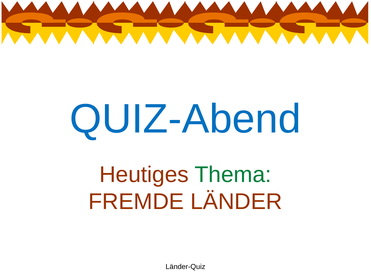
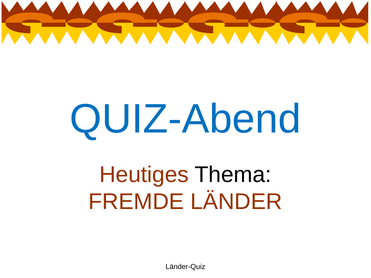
Thema colour: green -> black (233, 175)
